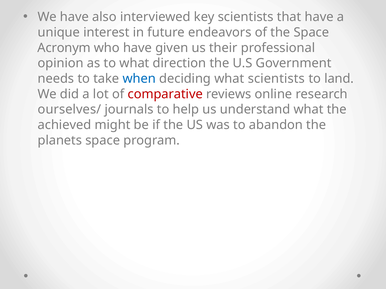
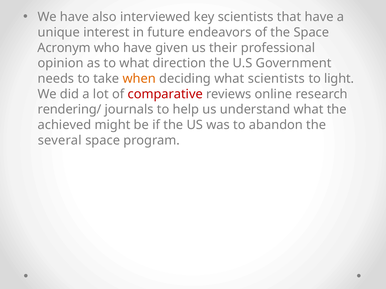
when colour: blue -> orange (139, 79)
land: land -> light (339, 79)
ourselves/: ourselves/ -> rendering/ (70, 110)
planets: planets -> several (60, 141)
